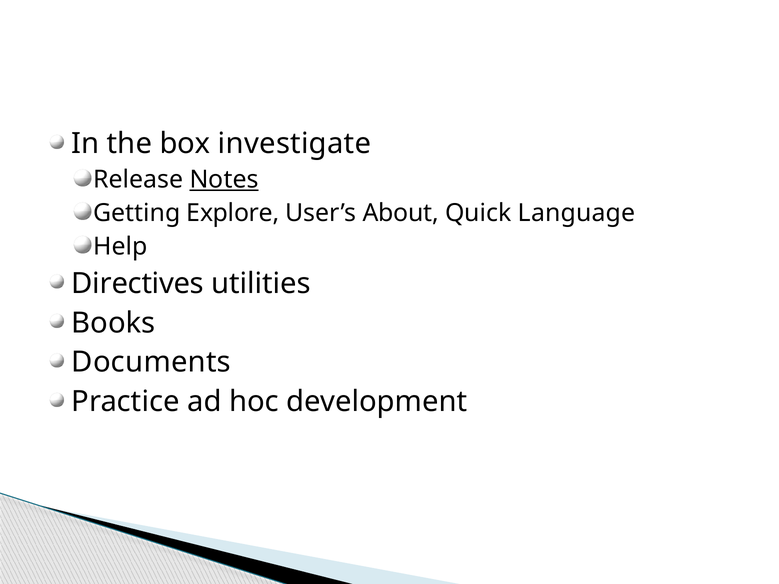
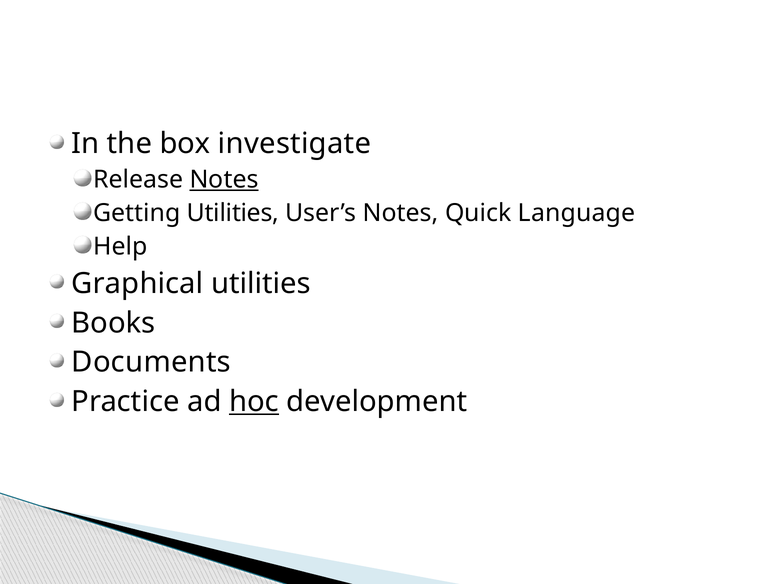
Getting Explore: Explore -> Utilities (233, 213)
User’s About: About -> Notes (401, 213)
Directives: Directives -> Graphical (137, 284)
hoc underline: none -> present (254, 402)
